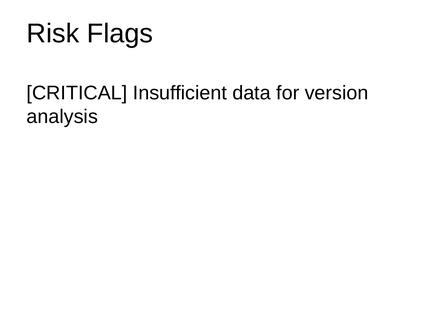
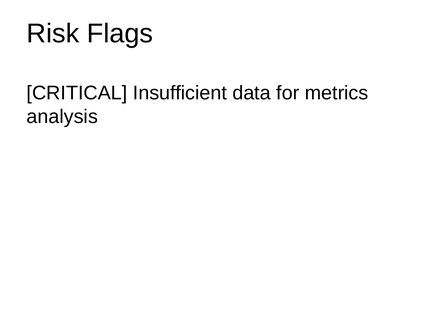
version: version -> metrics (337, 93)
